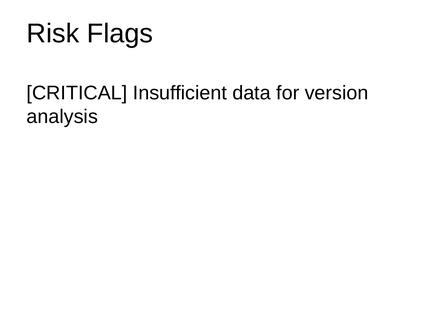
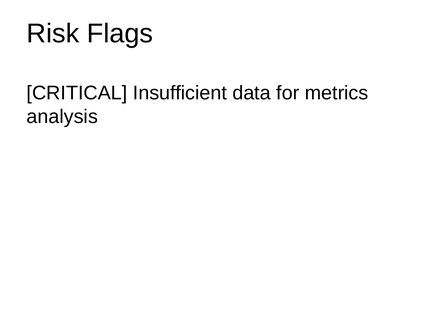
version: version -> metrics (337, 93)
